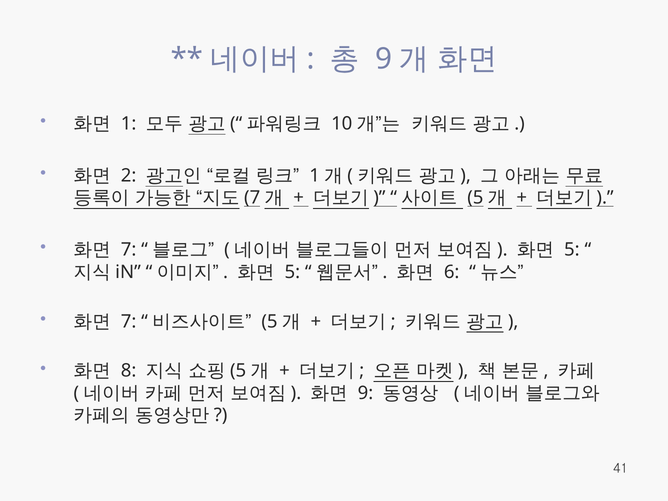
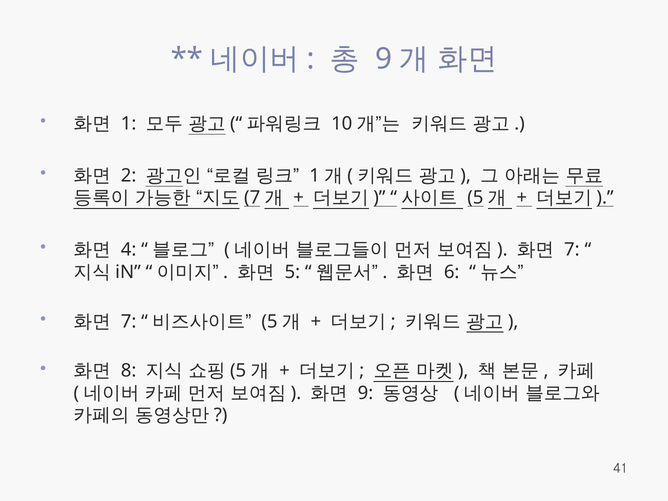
7: 7 -> 4 (129, 250)
5: 5 -> 7 (572, 250)
